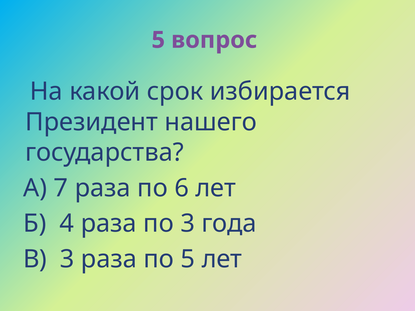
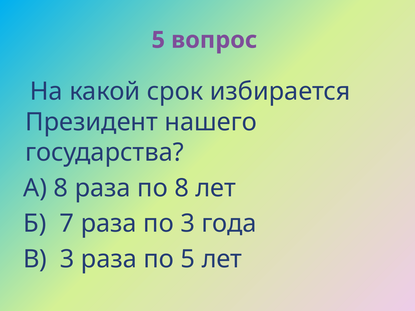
А 7: 7 -> 8 (61, 188)
по 6: 6 -> 8 (182, 188)
4: 4 -> 7 (67, 224)
